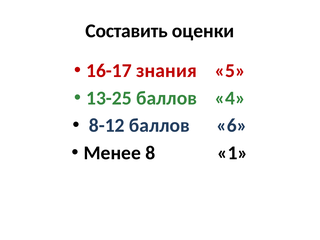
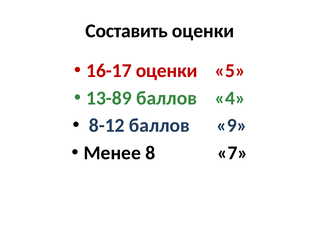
16-17 знания: знания -> оценки (167, 71)
13-25: 13-25 -> 13-89 (109, 98)
6: 6 -> 9 (232, 126)
1: 1 -> 7 (233, 153)
